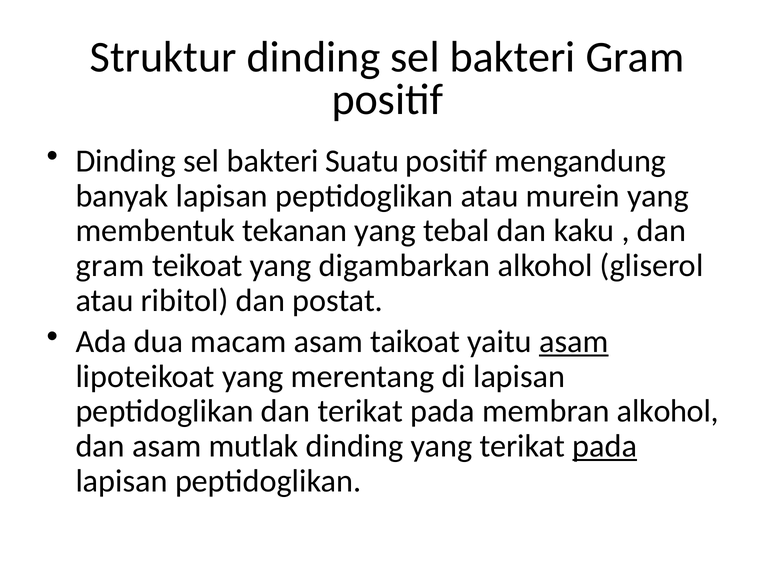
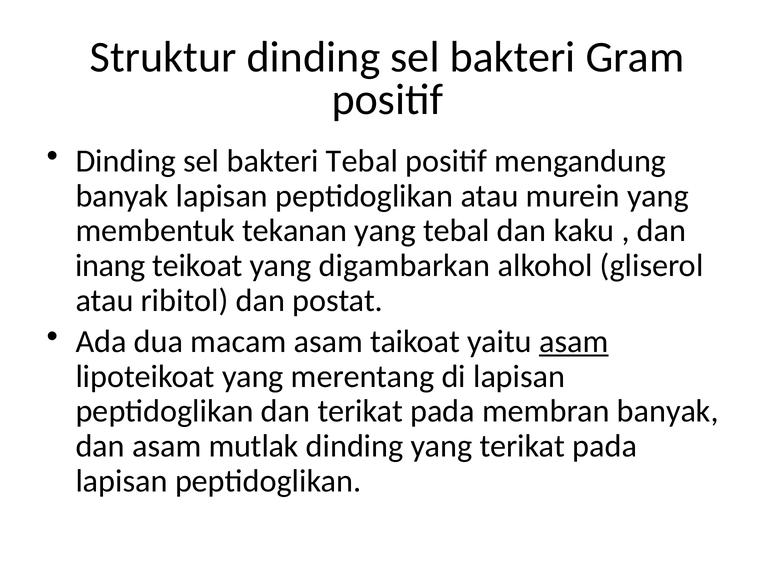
bakteri Suatu: Suatu -> Tebal (362, 161)
gram: gram -> inang (110, 266)
membran alkohol: alkohol -> banyak (668, 411)
pada underline: present -> none (605, 446)
